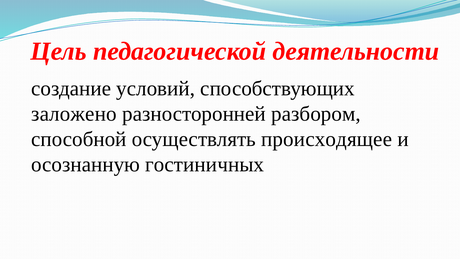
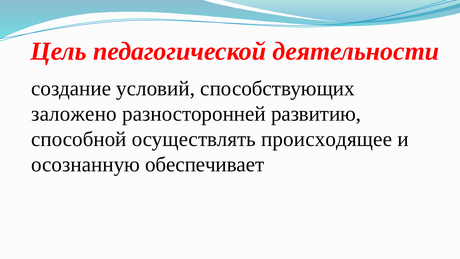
разбором: разбором -> развитию (316, 114)
гостиничных: гостиничных -> обеспечивает (205, 164)
